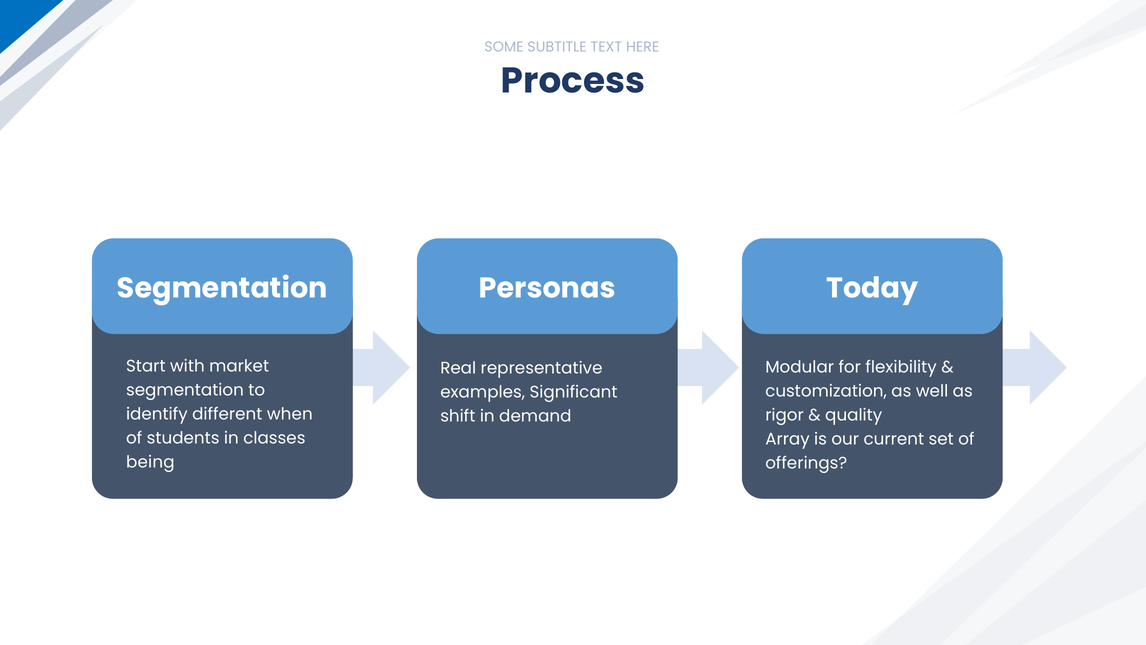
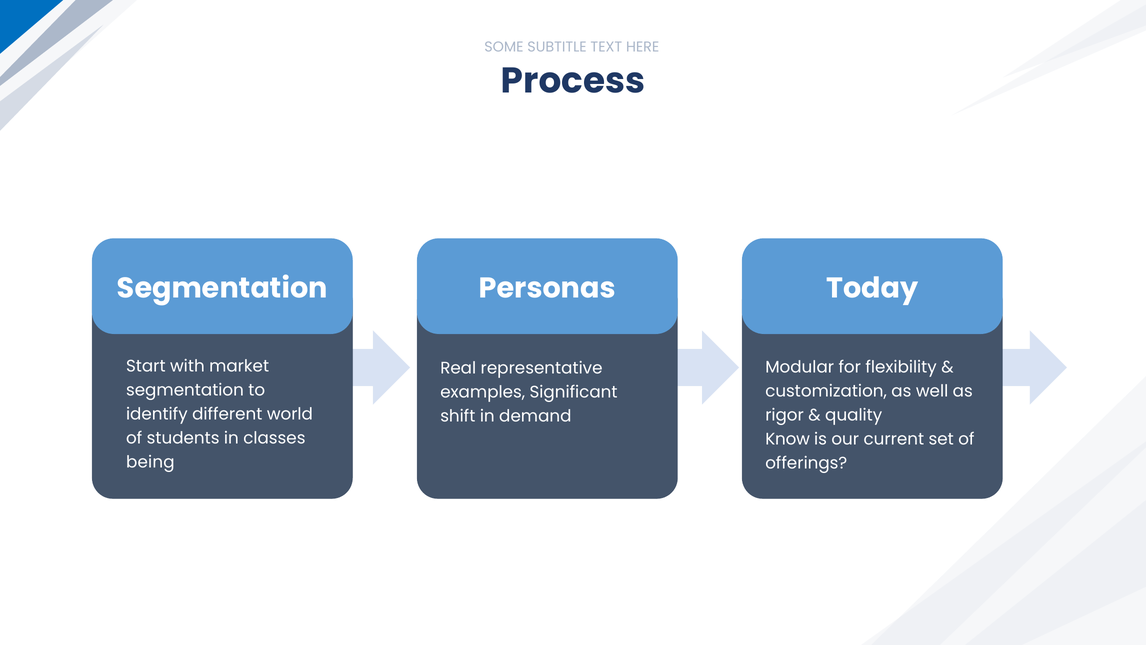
when: when -> world (290, 414)
Array: Array -> Know (788, 439)
